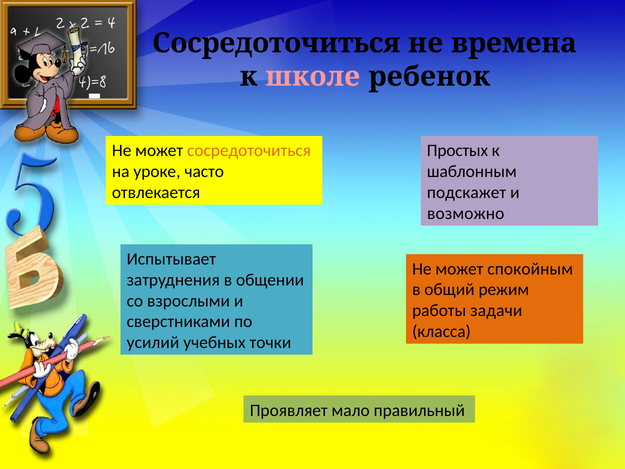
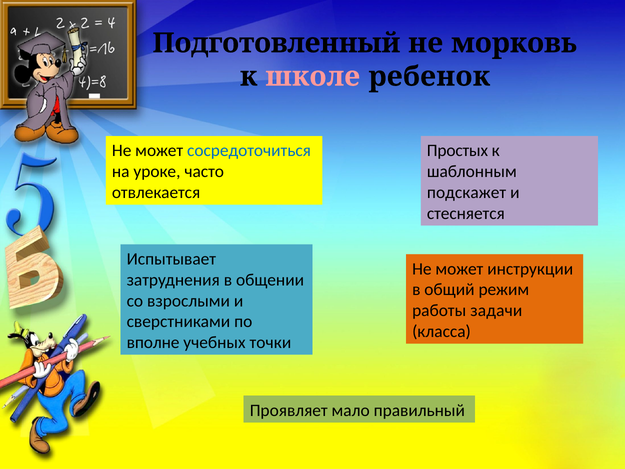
Сосредоточиться: Сосредоточиться -> Подготовленный (276, 43)
времена: времена -> морковь (514, 43)
сосредоточиться colour: orange -> blue (249, 151)
возможно: возможно -> стесняется (466, 213)
спокойным: спокойным -> инструкции (530, 269)
усилий: усилий -> вполне (153, 342)
